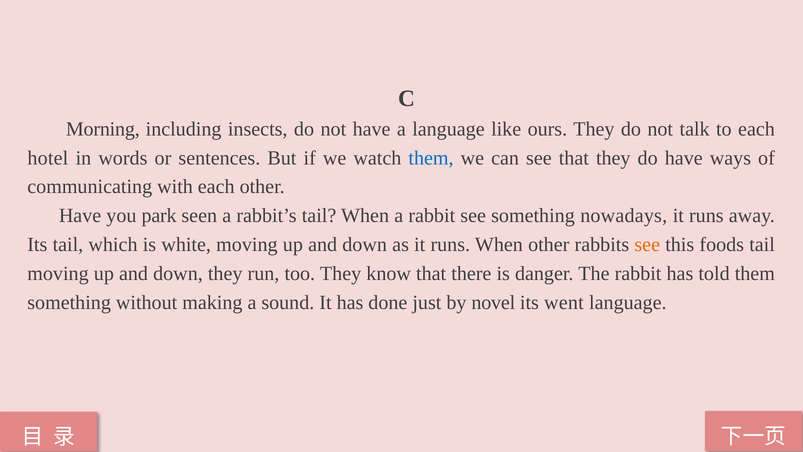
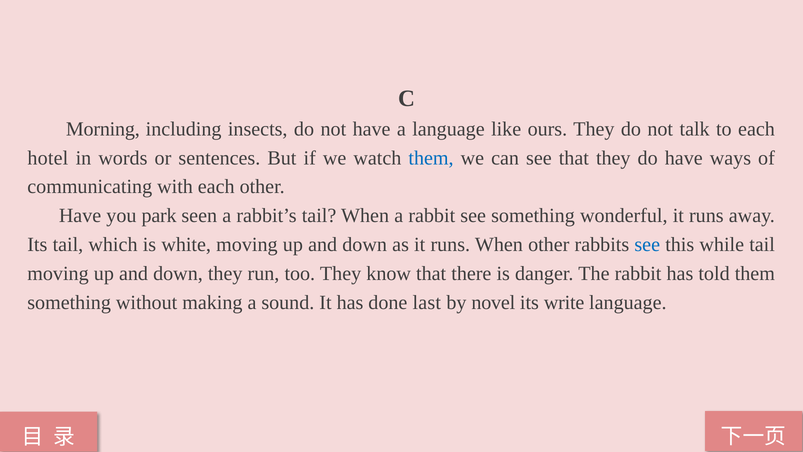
nowadays: nowadays -> wonderful (624, 216)
see colour: orange -> blue (647, 245)
foods: foods -> while (722, 245)
just: just -> last (427, 302)
went: went -> write (564, 302)
